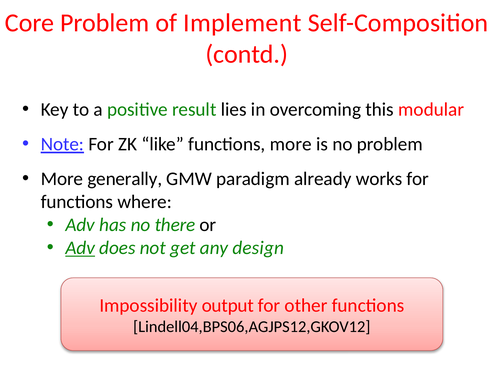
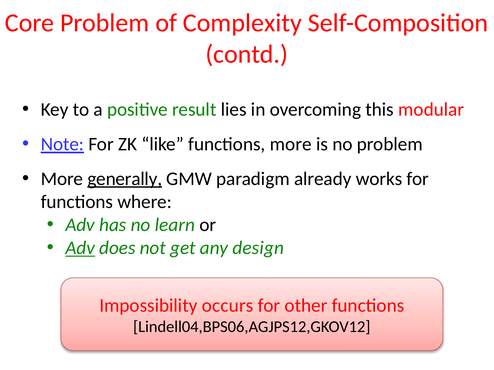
Implement: Implement -> Complexity (242, 23)
generally underline: none -> present (125, 179)
there: there -> learn (175, 225)
output: output -> occurs (228, 306)
